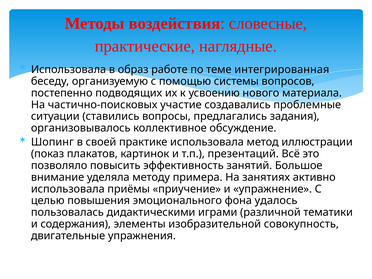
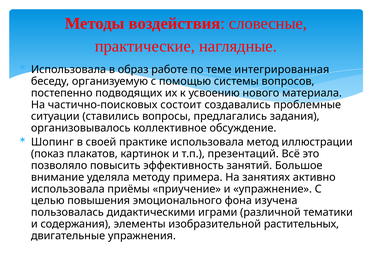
участие: участие -> состоит (181, 105)
удалось: удалось -> изучена (276, 201)
совокупность: совокупность -> растительных (301, 224)
